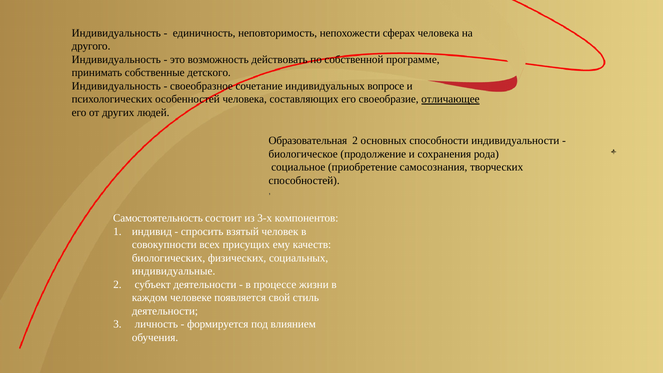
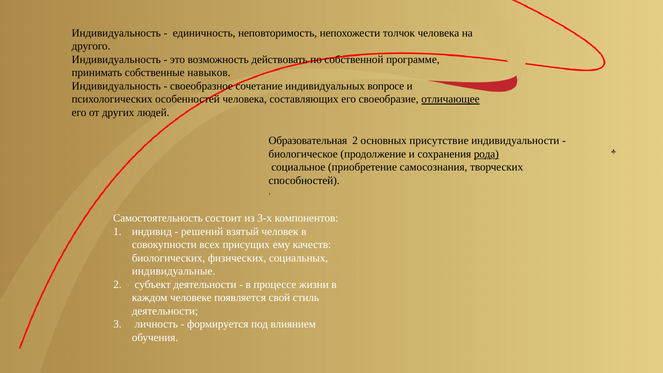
сферах: сферах -> толчок (399, 33)
детского: детского -> навыков (209, 73)
способности: способности -> присутствие (439, 141)
рода underline: none -> present (486, 154)
спросить: спросить -> решений (202, 232)
